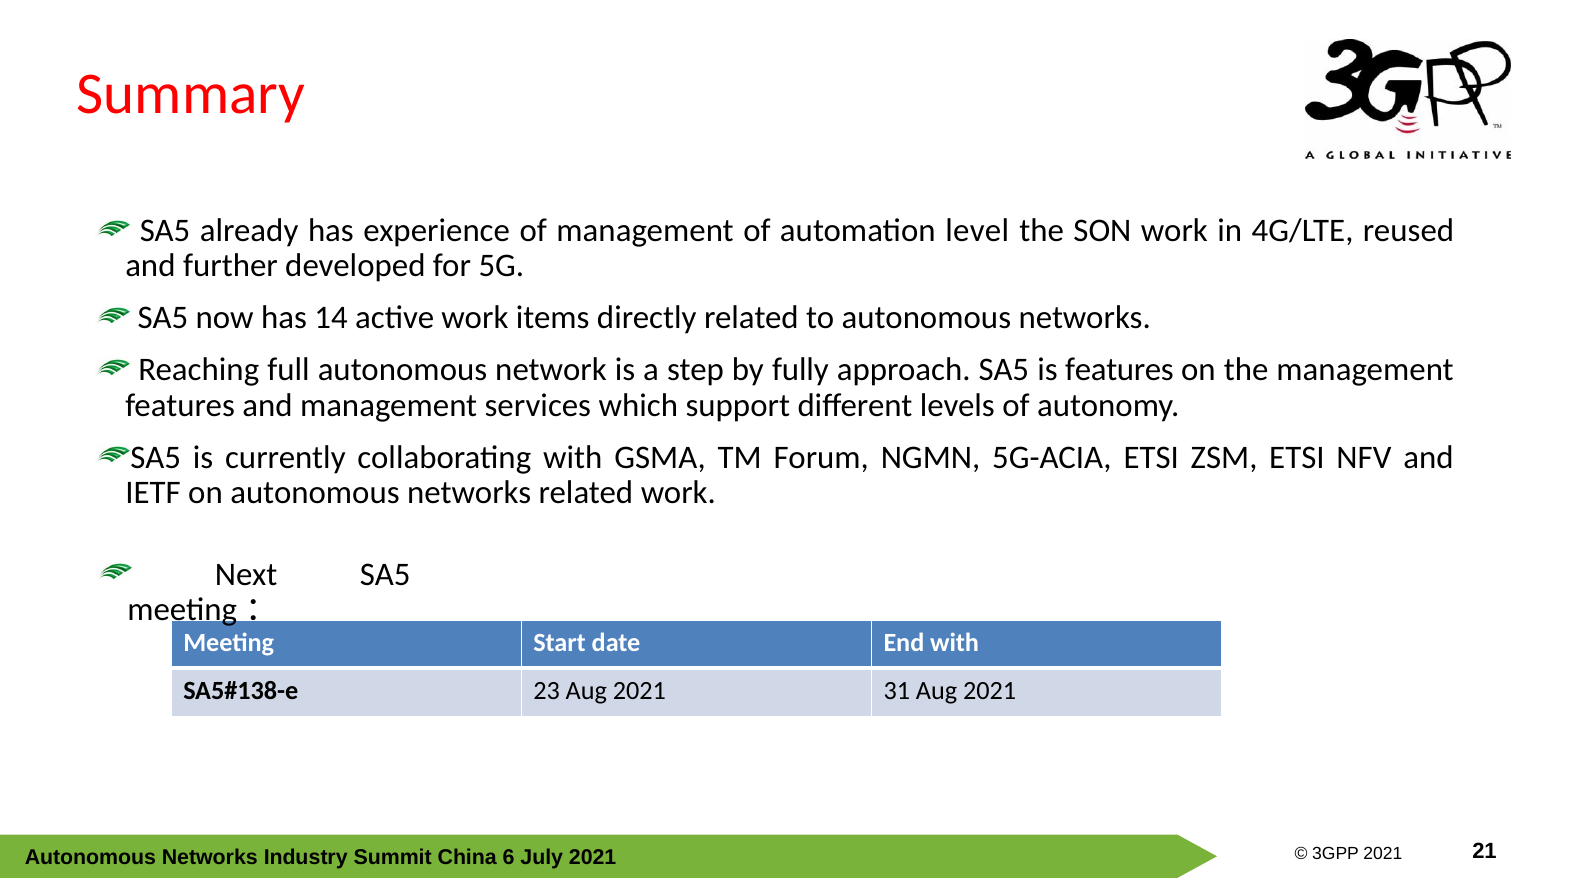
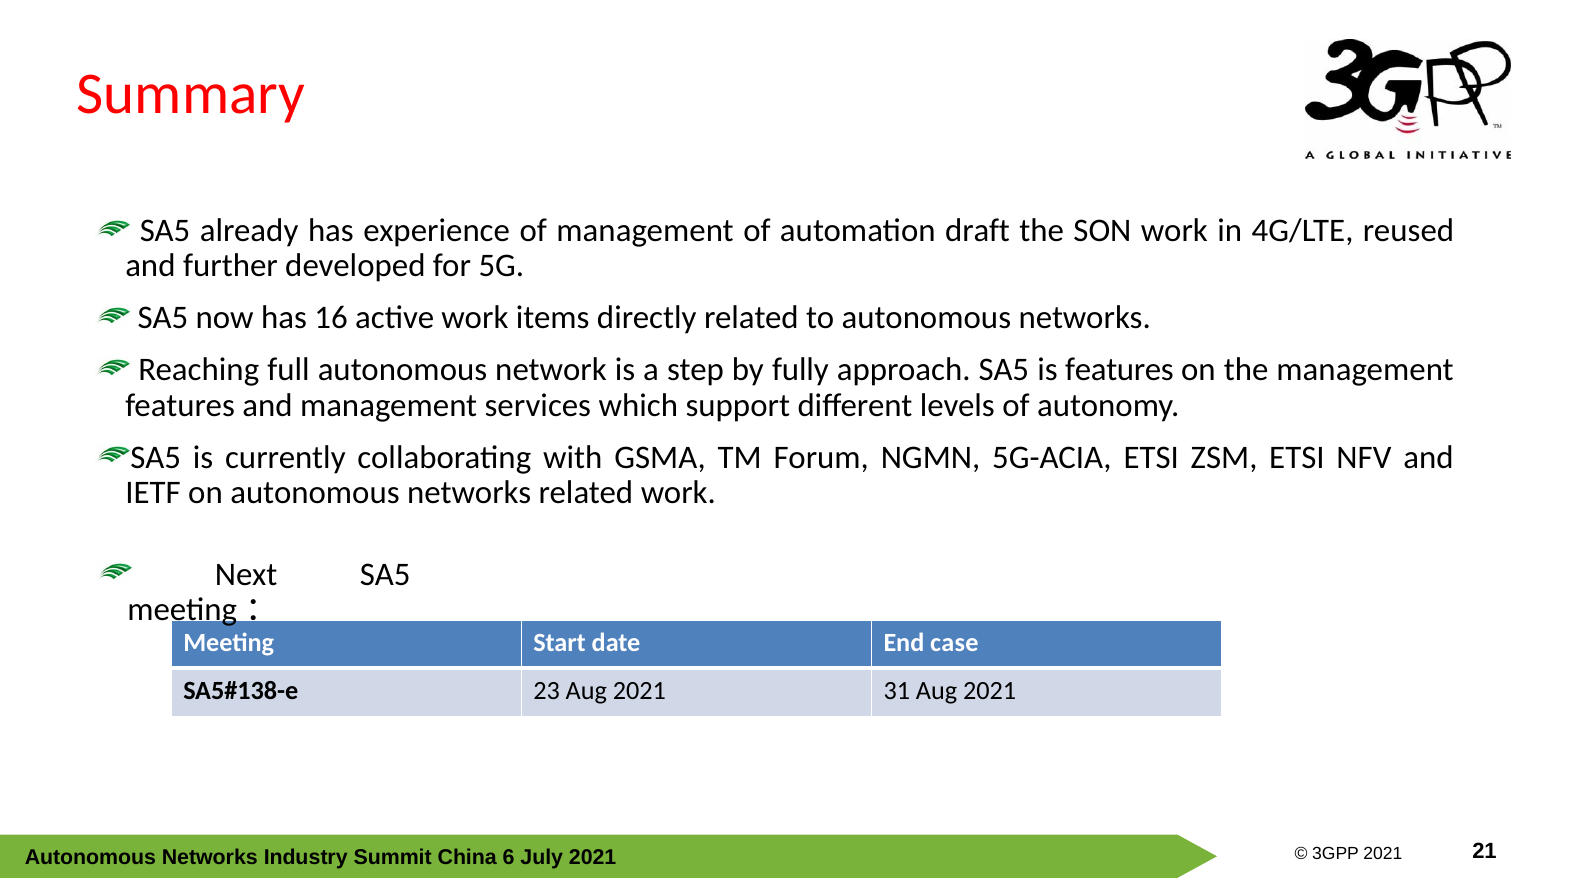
level: level -> draft (978, 230)
14: 14 -> 16 (331, 318)
End with: with -> case (954, 642)
